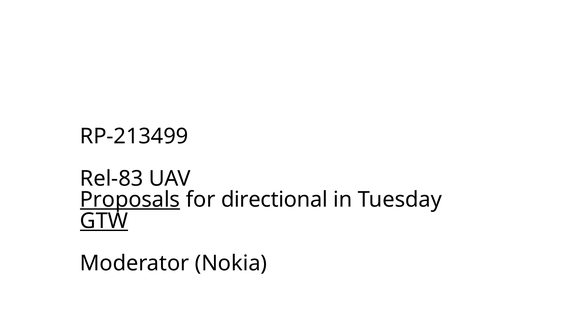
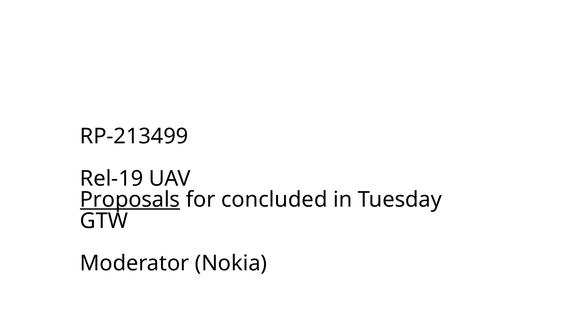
Rel-83: Rel-83 -> Rel-19 (112, 179)
directional: directional -> concluded (274, 200)
GTW underline: present -> none (104, 221)
